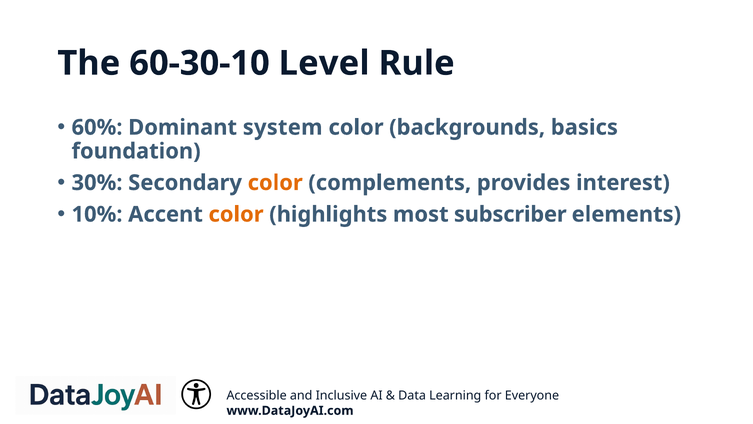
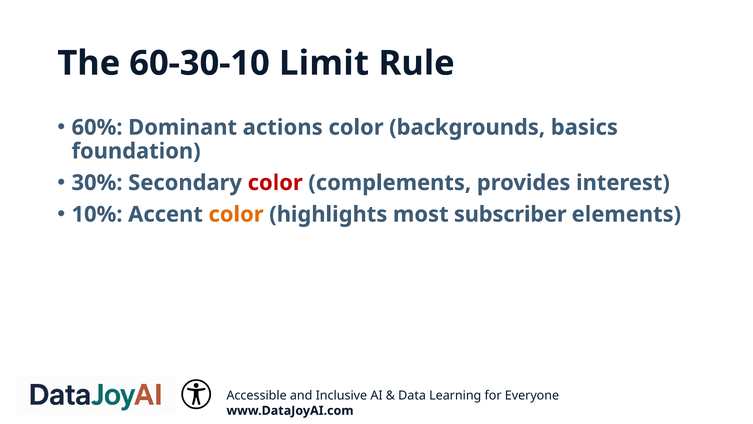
Level: Level -> Limit (324, 63)
system: system -> actions (283, 127)
color colour: orange -> red (275, 183)
